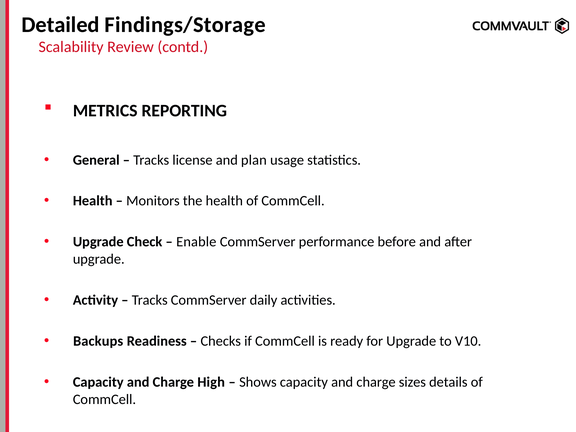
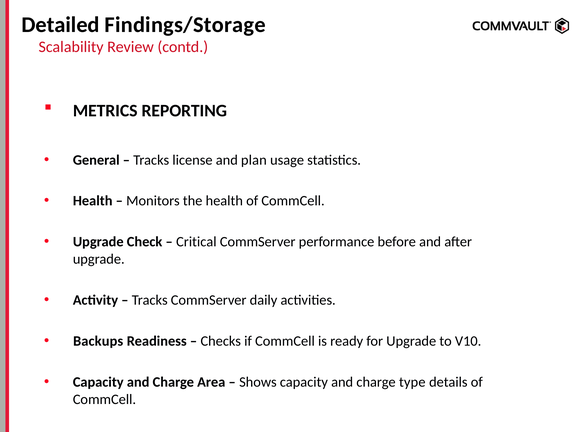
Enable: Enable -> Critical (196, 242)
High: High -> Area (211, 382)
sizes: sizes -> type (412, 382)
